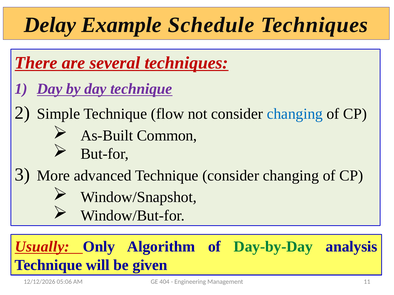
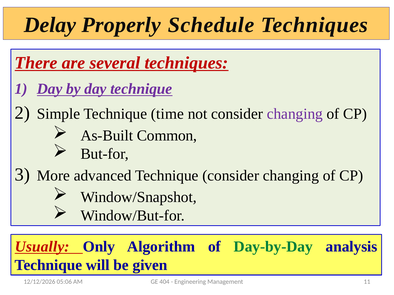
Example: Example -> Properly (121, 25)
flow: flow -> time (167, 114)
changing colour: blue -> purple (295, 114)
